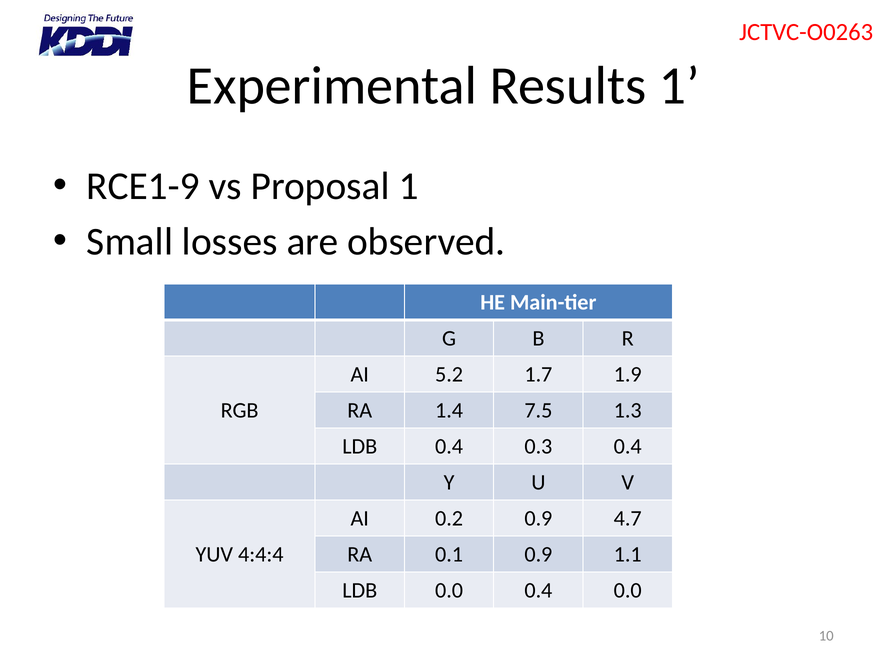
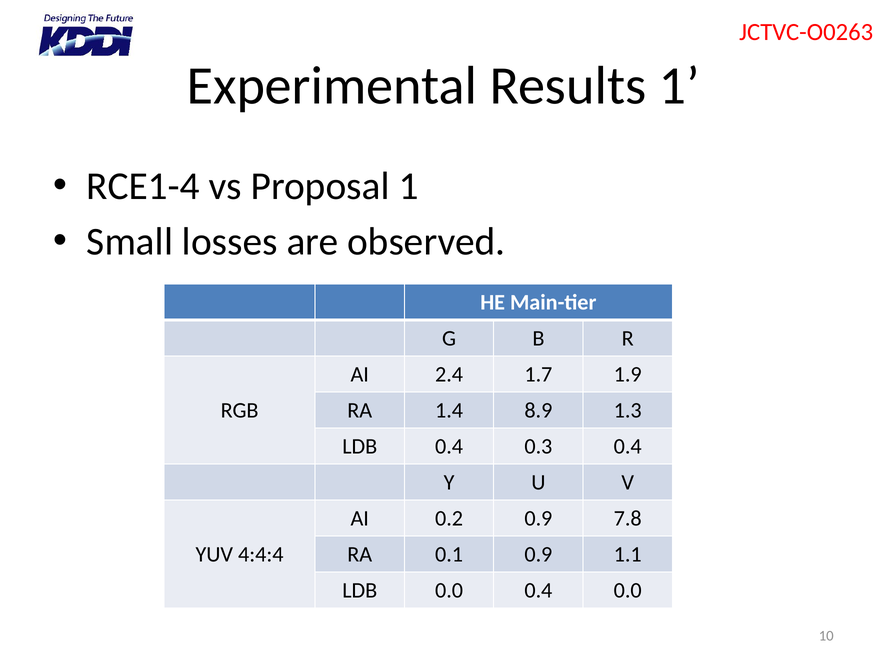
RCE1-9: RCE1-9 -> RCE1-4 (143, 186)
5.2: 5.2 -> 2.4 (449, 374)
7.5: 7.5 -> 8.9 (538, 410)
4.7: 4.7 -> 7.8 (628, 518)
